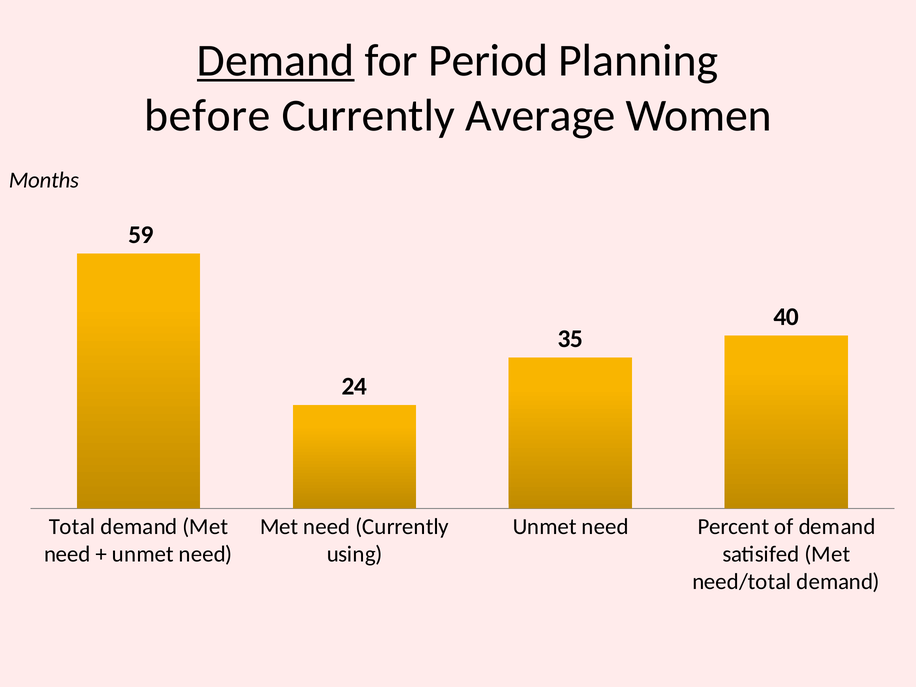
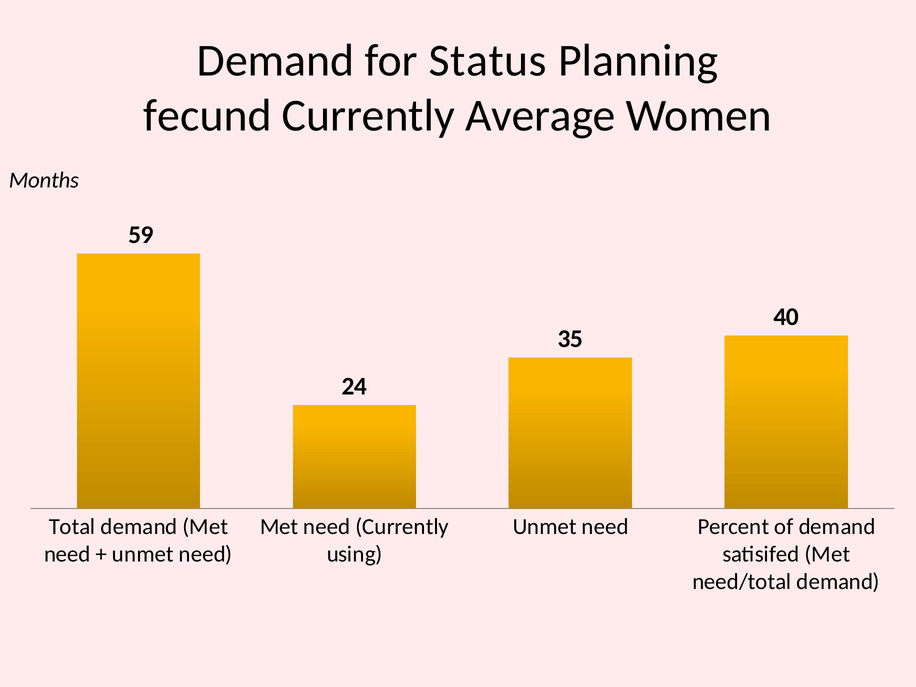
Demand underline: present -> none (276, 60)
Period: Period -> Status (488, 60)
before: before -> fecund (208, 115)
